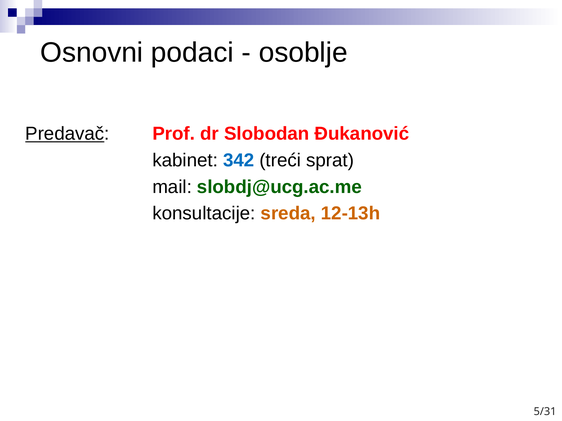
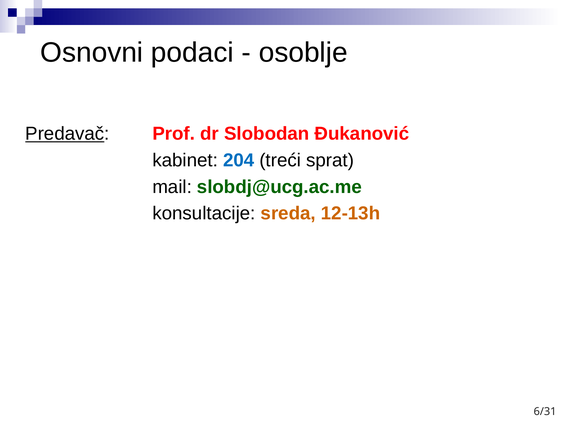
342: 342 -> 204 (239, 160)
5/31: 5/31 -> 6/31 (545, 412)
